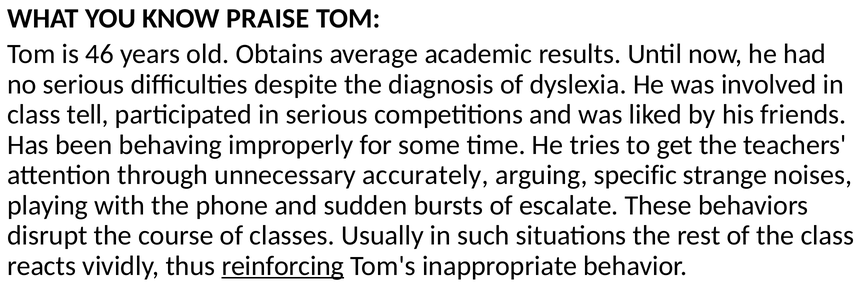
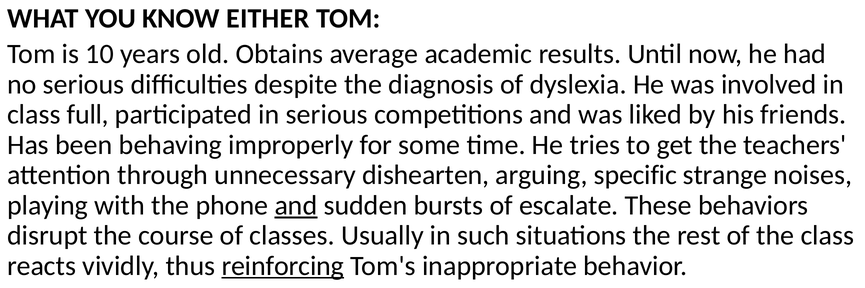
PRAISE: PRAISE -> EITHER (268, 19)
46: 46 -> 10 (100, 54)
tell: tell -> full (88, 115)
accurately: accurately -> dishearten (426, 175)
and underline: none -> present (296, 206)
